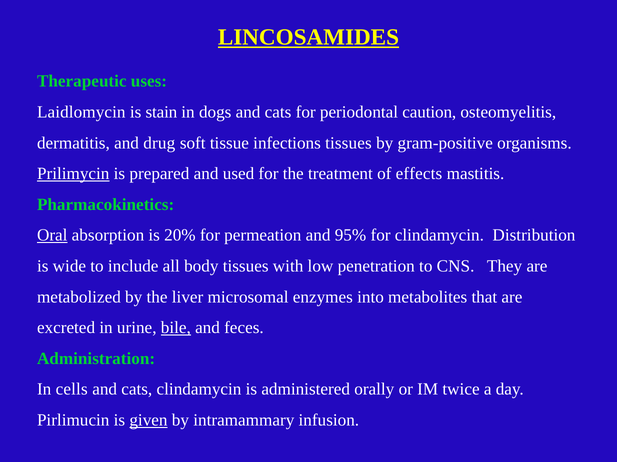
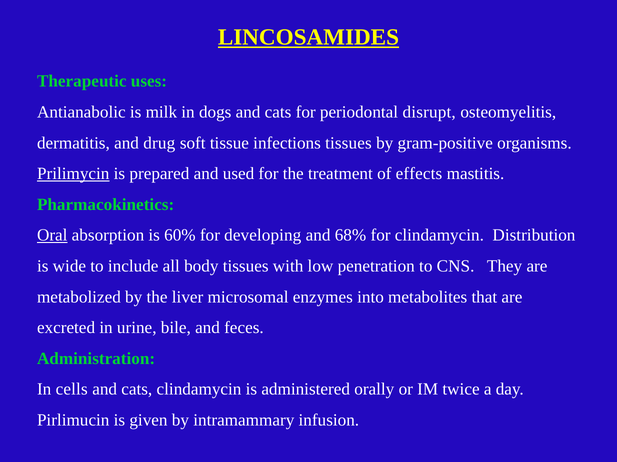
Laidlomycin: Laidlomycin -> Antianabolic (81, 112)
stain: stain -> milk (161, 112)
caution: caution -> disrupt (429, 112)
20%: 20% -> 60% (180, 236)
permeation: permeation -> developing (263, 236)
95%: 95% -> 68% (350, 236)
bile underline: present -> none (176, 328)
given underline: present -> none (148, 421)
